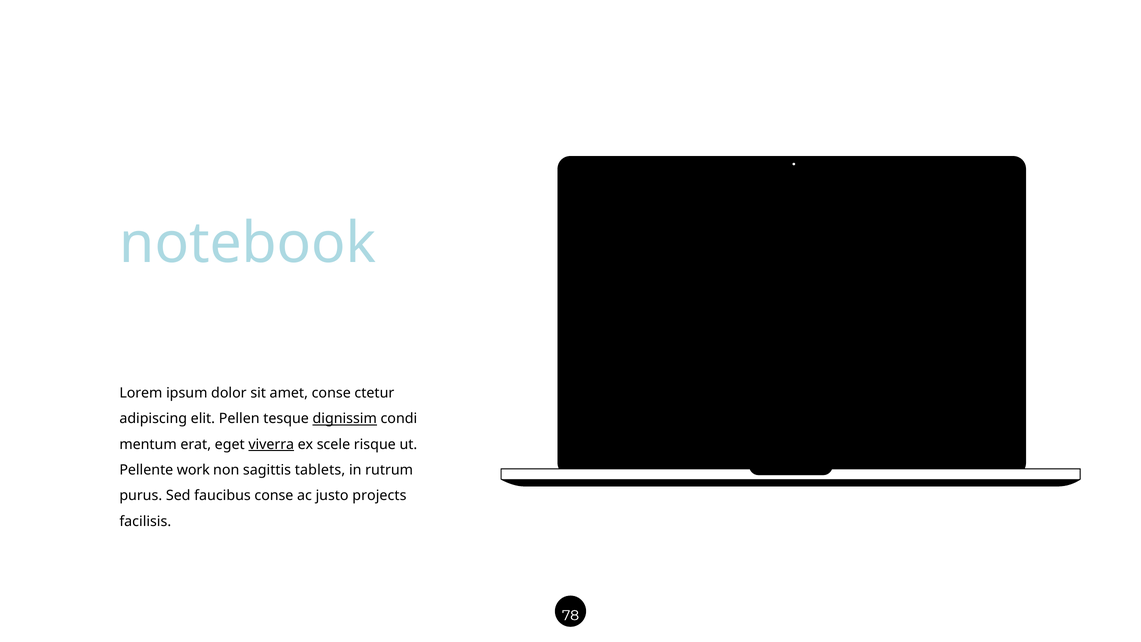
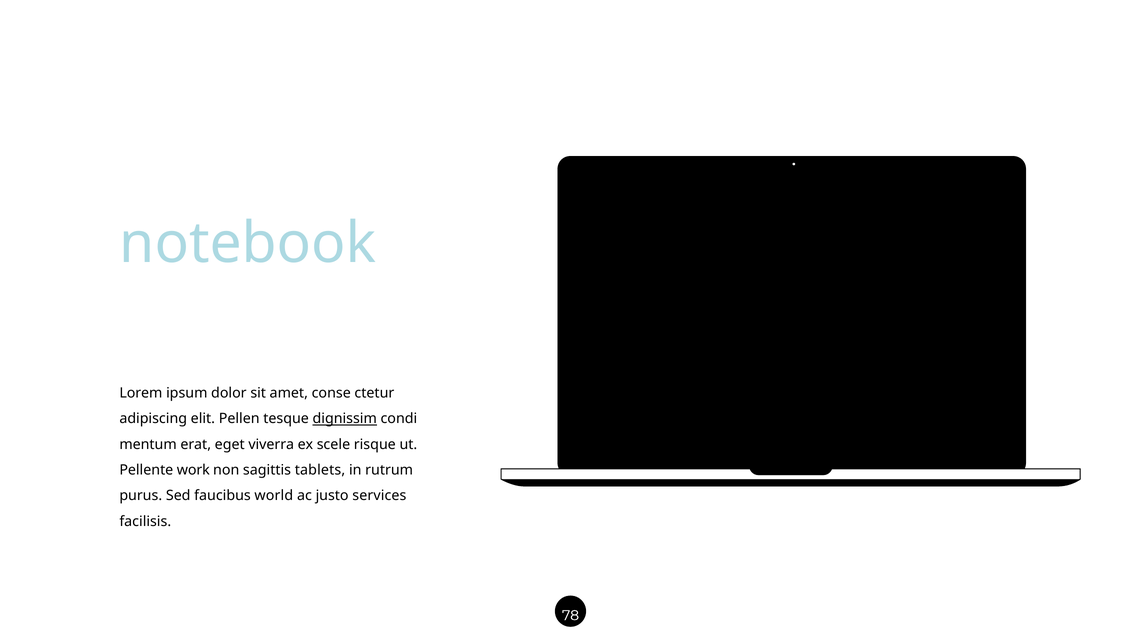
viverra underline: present -> none (271, 444)
faucibus conse: conse -> world (274, 496)
projects: projects -> services (379, 496)
